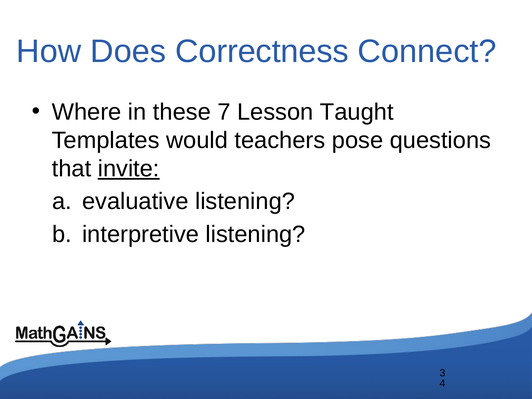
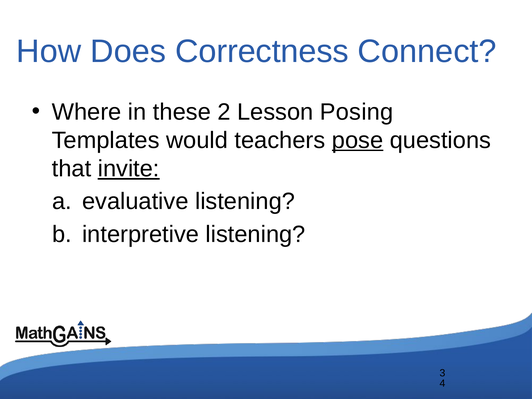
7: 7 -> 2 (224, 112)
Taught: Taught -> Posing (357, 112)
pose underline: none -> present (358, 140)
